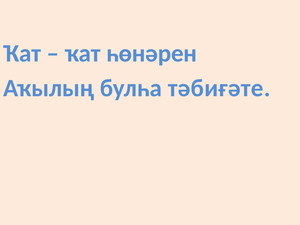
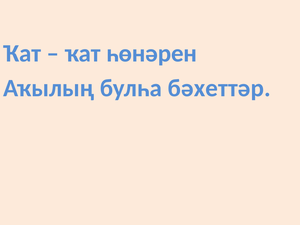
тәбиғәте: тәбиғәте -> бәхеттәр (219, 88)
